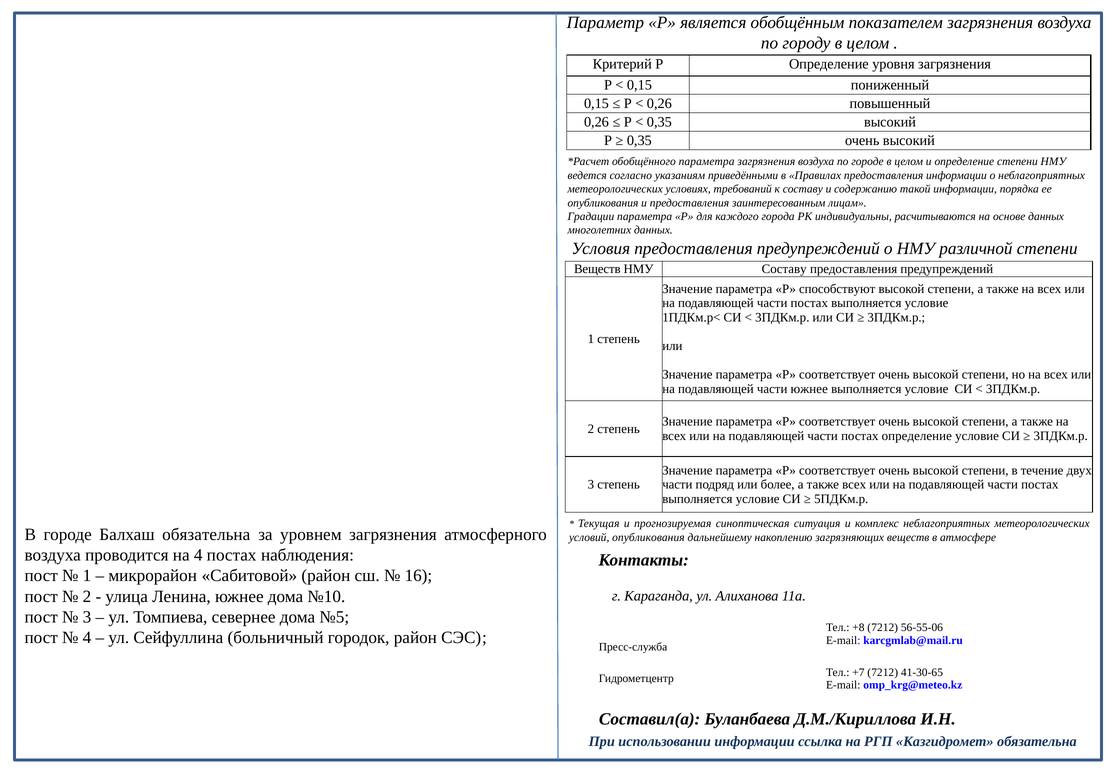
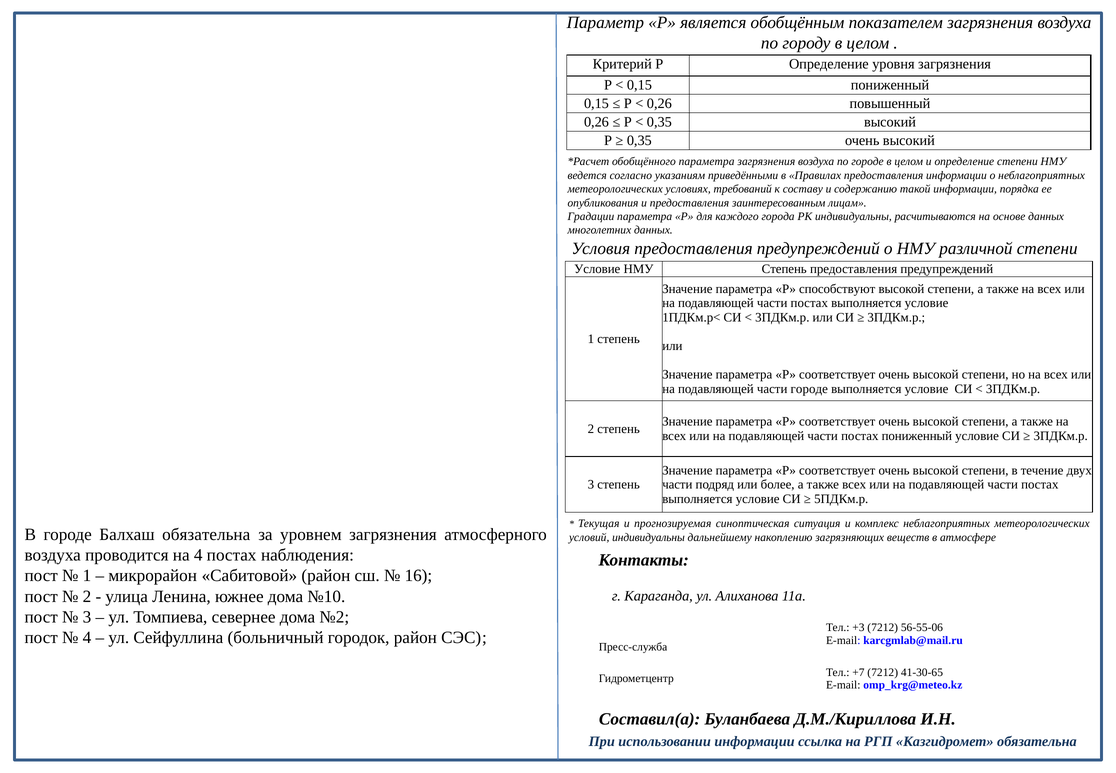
Веществ: Веществ -> Условие (597, 269)
НМУ Составу: Составу -> Степень (784, 269)
части южнее: южнее -> городе (809, 389)
постах определение: определение -> пониженный (917, 436)
условий опубликования: опубликования -> индивидуальны (648, 537)
№5: №5 -> №2 (334, 617)
+8: +8 -> +3 (858, 627)
